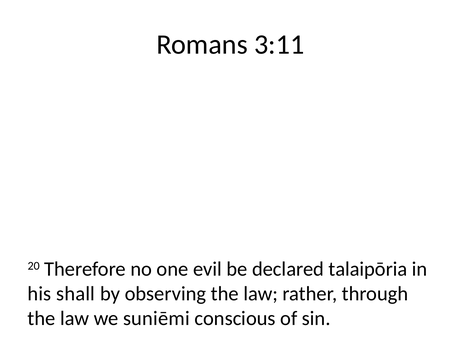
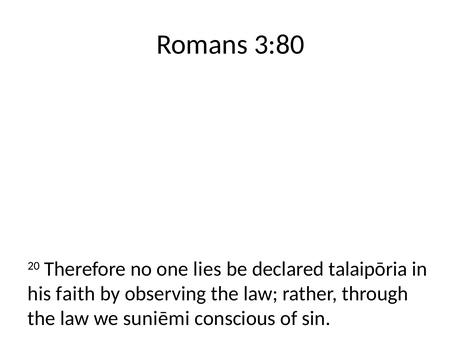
3:11: 3:11 -> 3:80 (279, 45)
evil: evil -> lies (207, 269)
shall: shall -> faith (76, 293)
